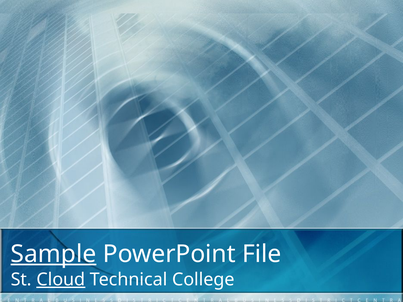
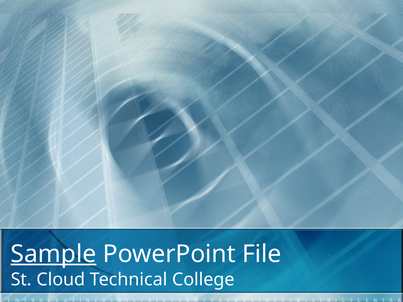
Cloud underline: present -> none (61, 280)
